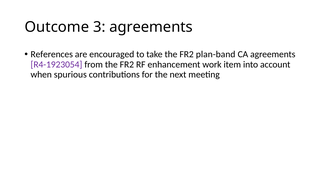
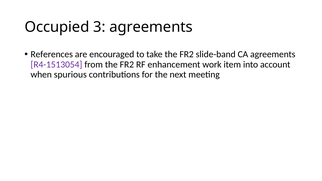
Outcome: Outcome -> Occupied (57, 27)
plan-band: plan-band -> slide-band (216, 54)
R4-1923054: R4-1923054 -> R4-1513054 (56, 65)
